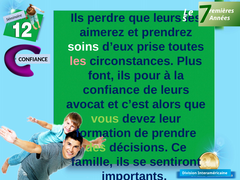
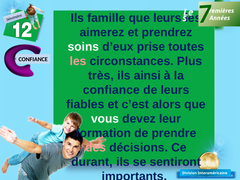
perdre: perdre -> famille (106, 18)
font: font -> très (101, 76)
pour: pour -> ainsi (147, 76)
avocat: avocat -> fiables (85, 104)
vous colour: light green -> white (105, 119)
des colour: light green -> pink (96, 148)
famille: famille -> durant (92, 162)
